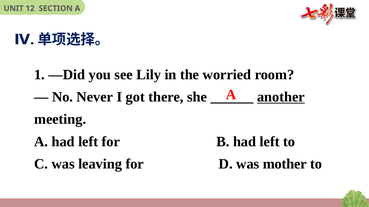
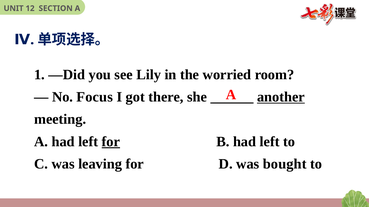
Never: Never -> Focus (95, 97)
for underline: none -> present (111, 142)
mother: mother -> bought (285, 164)
